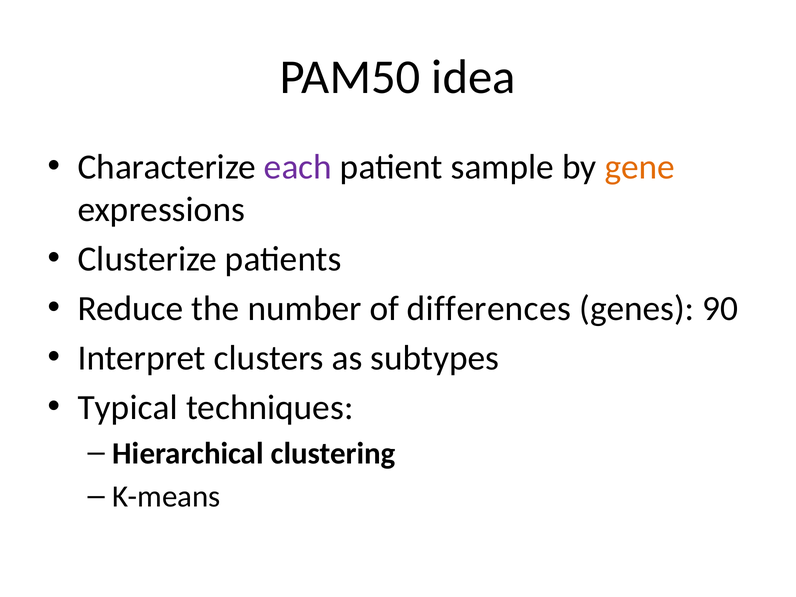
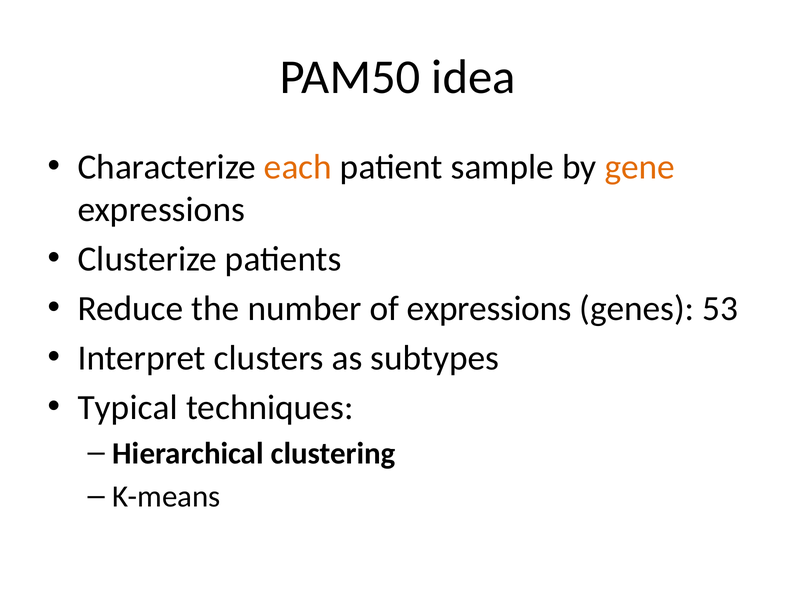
each colour: purple -> orange (298, 167)
of differences: differences -> expressions (489, 309)
90: 90 -> 53 (720, 309)
